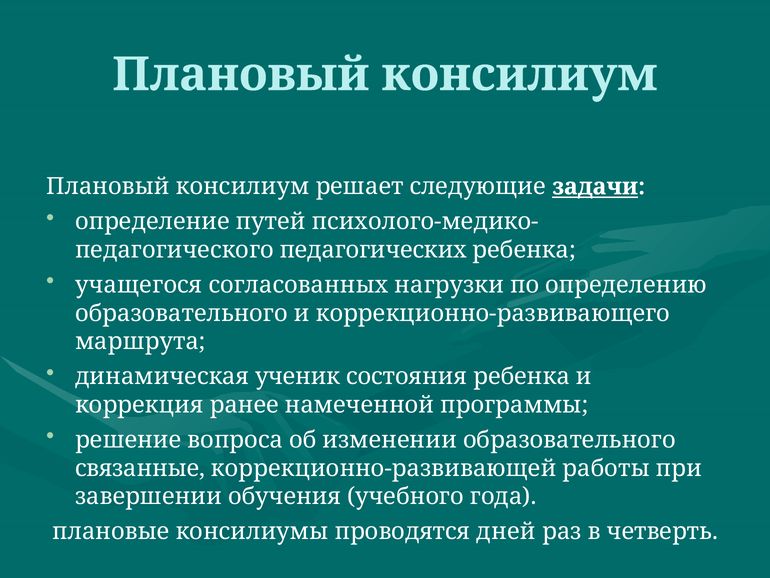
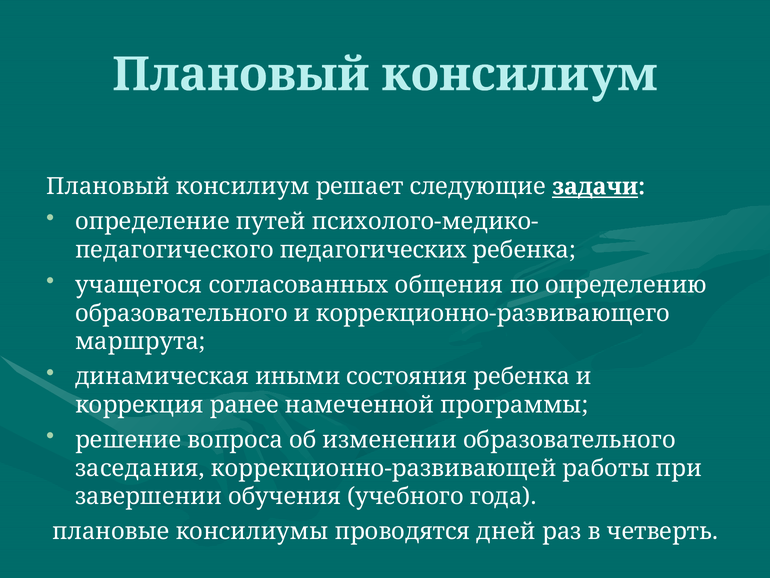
нагрузки: нагрузки -> общения (449, 285)
ученик: ученик -> иными (298, 376)
связанные: связанные -> заседания (140, 468)
